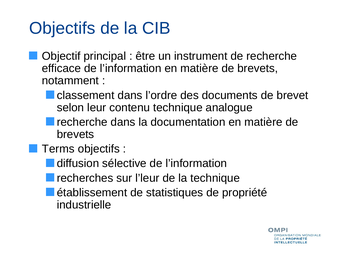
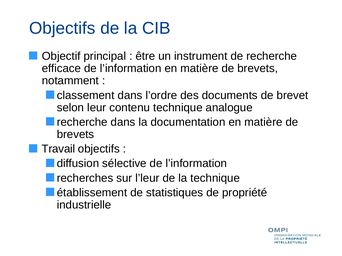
Terms: Terms -> Travail (58, 149)
